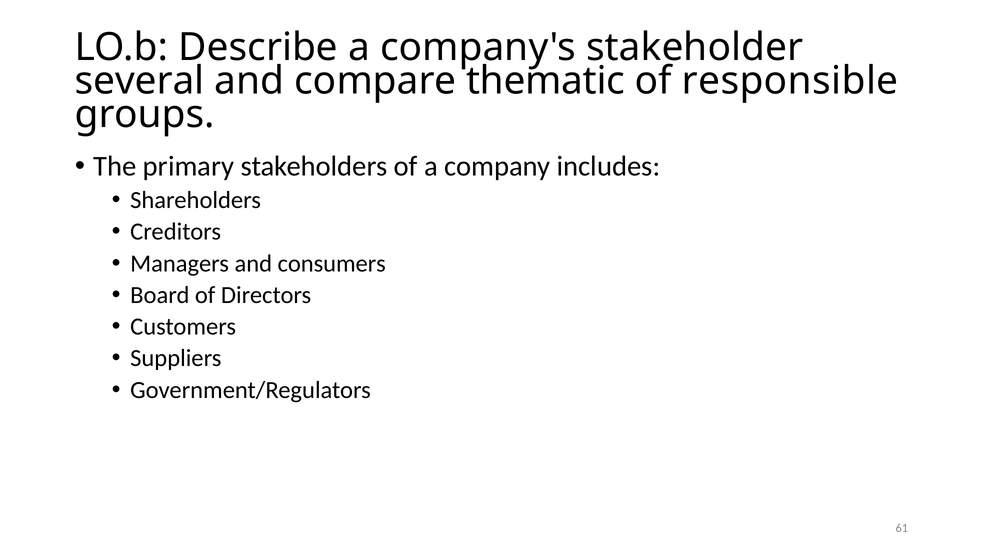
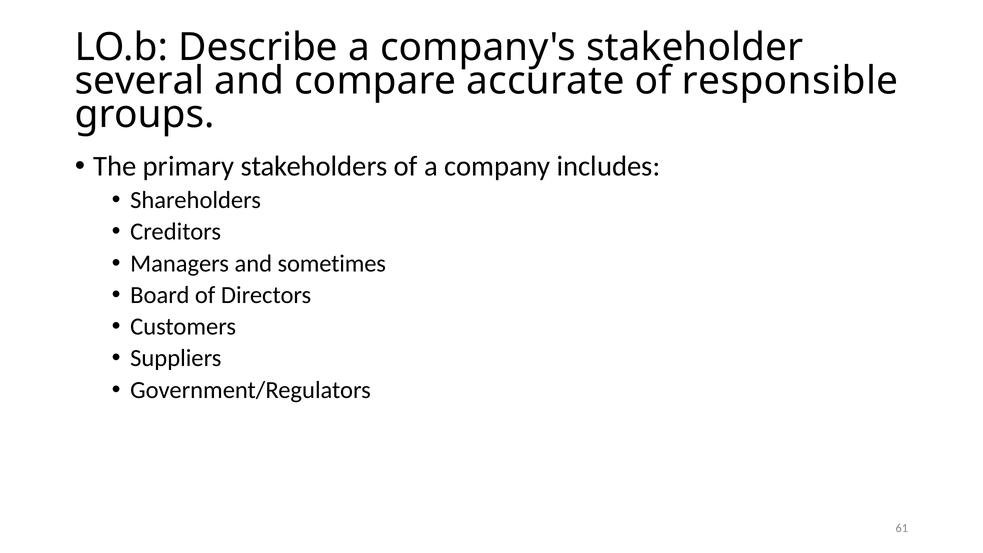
thematic: thematic -> accurate (545, 81)
consumers: consumers -> sometimes (332, 263)
